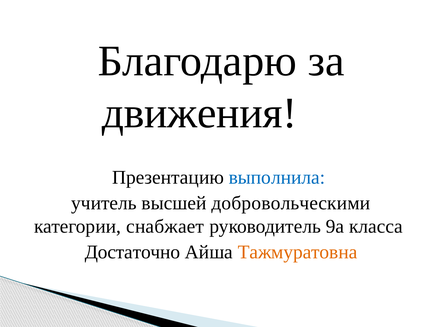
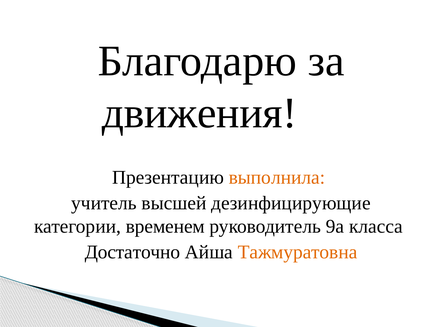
выполнила colour: blue -> orange (277, 178)
добровольческими: добровольческими -> дезинфицирующие (291, 204)
снабжает: снабжает -> временем (165, 227)
